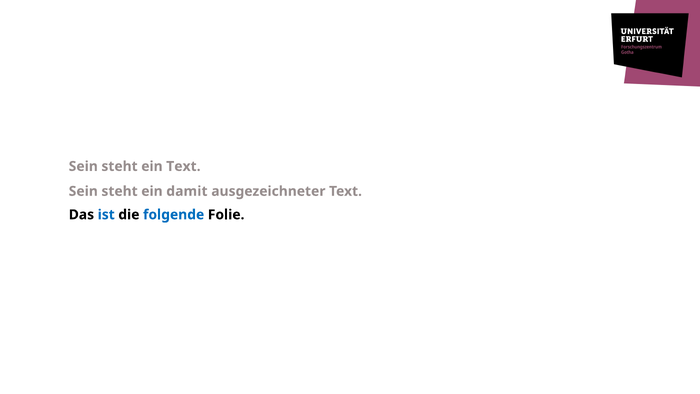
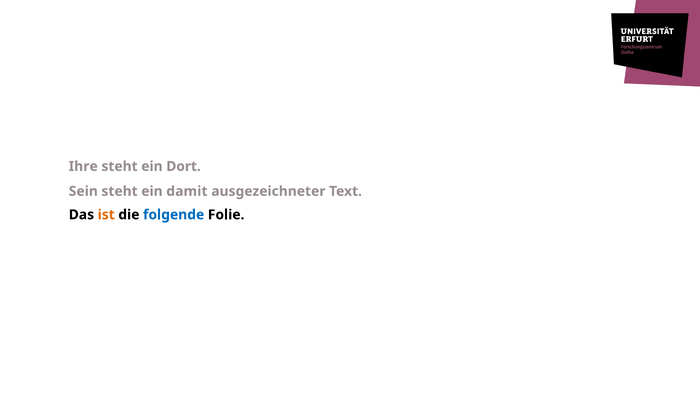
Sein: Sein -> Ihre (83, 166)
ein Text: Text -> Dort (183, 166)
ist colour: blue -> orange (106, 215)
